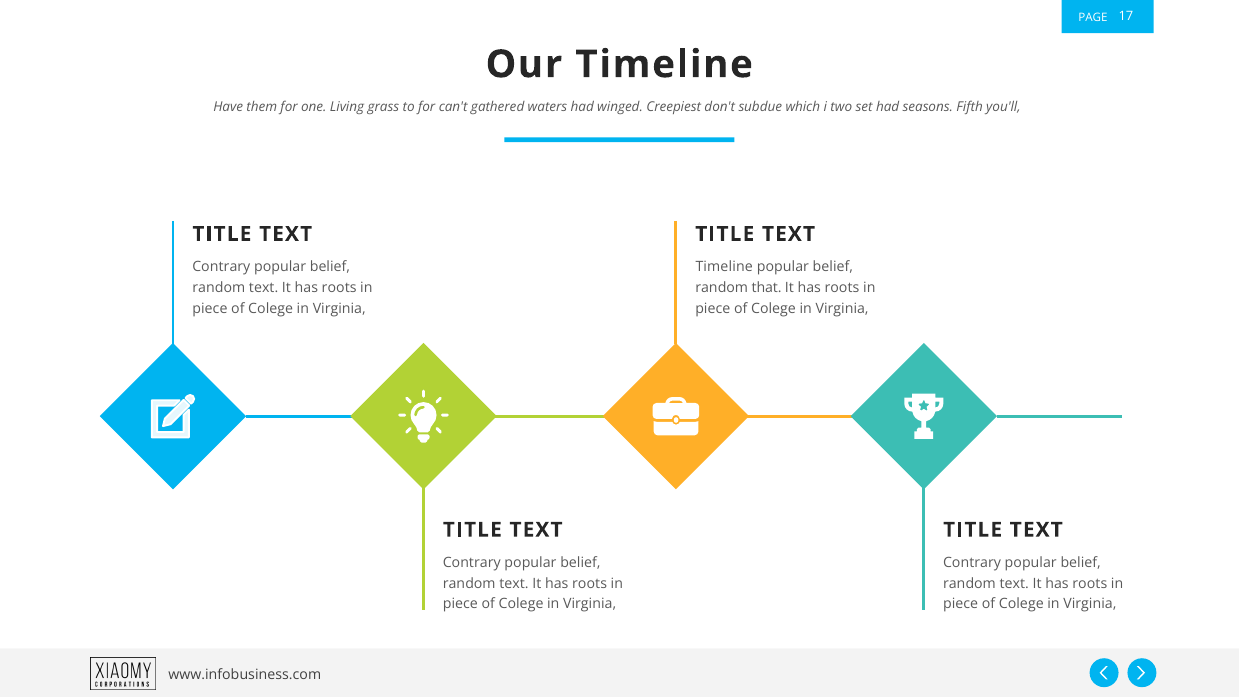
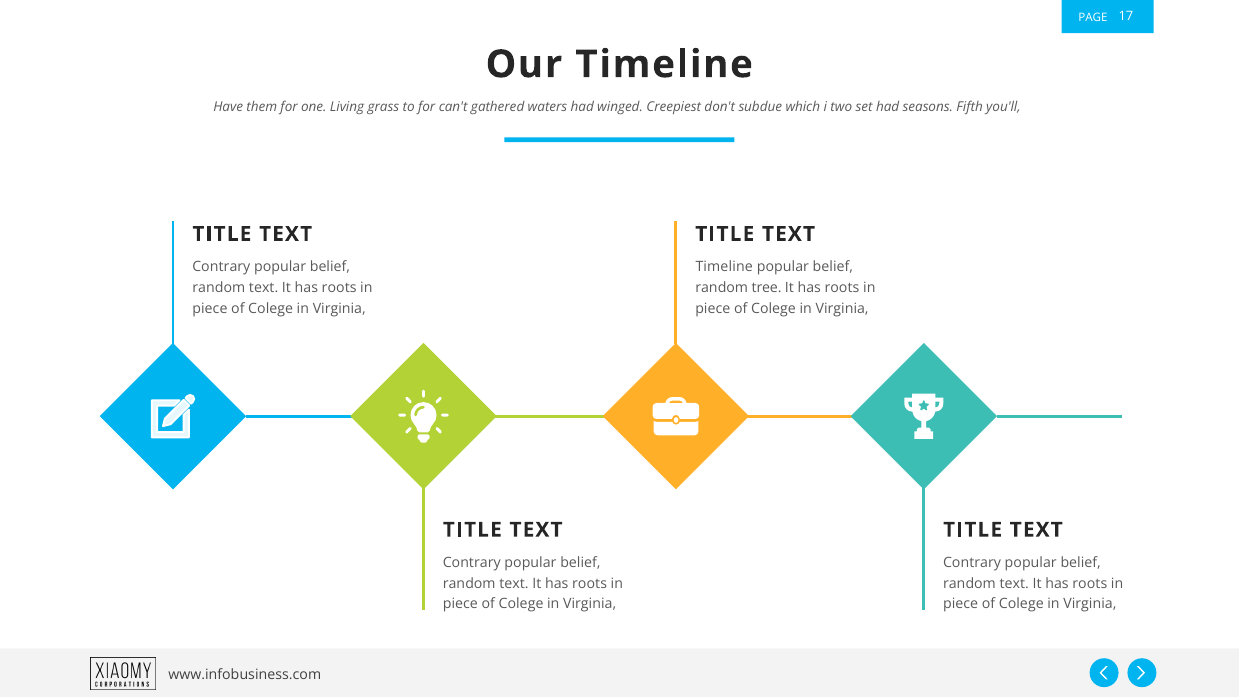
that: that -> tree (767, 288)
